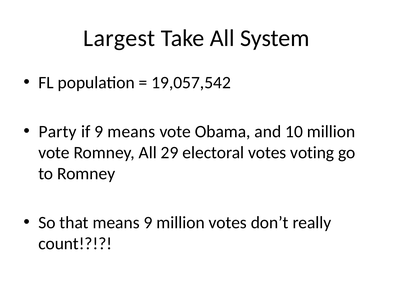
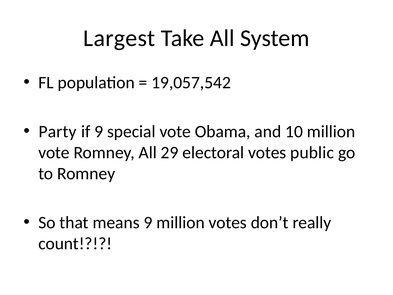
9 means: means -> special (131, 131)
voting: voting -> public (312, 152)
